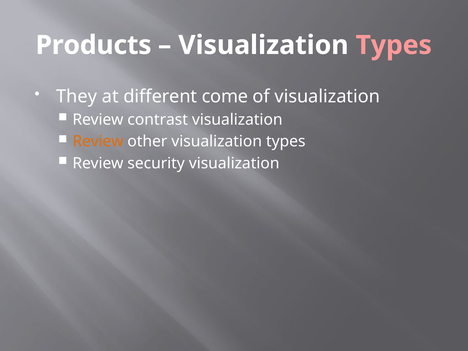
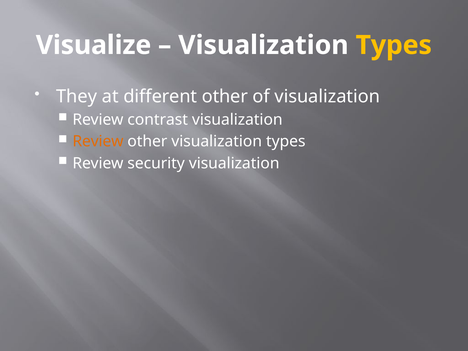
Products: Products -> Visualize (94, 45)
Types colour: pink -> yellow (394, 45)
different come: come -> other (225, 96)
